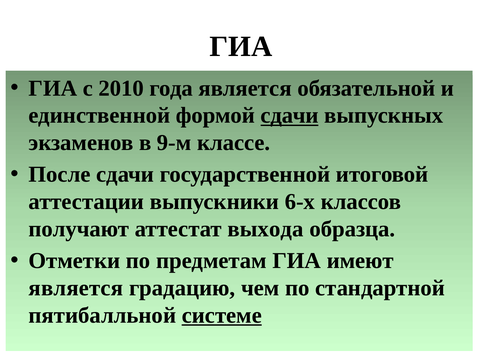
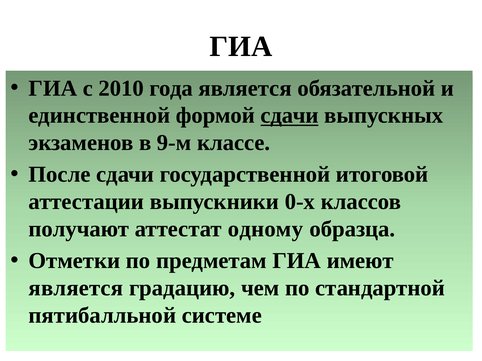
6-х: 6-х -> 0-х (300, 202)
выхода: выхода -> одному (265, 229)
системе underline: present -> none (222, 316)
